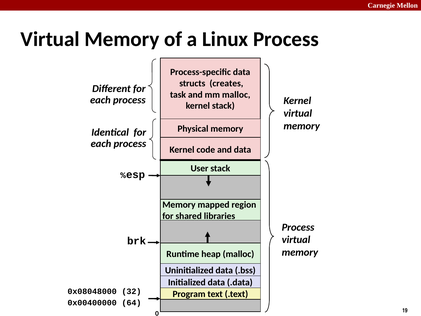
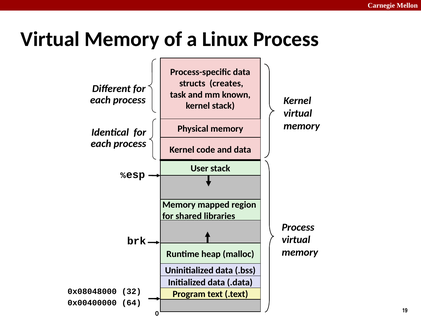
mm malloc: malloc -> known (236, 95)
